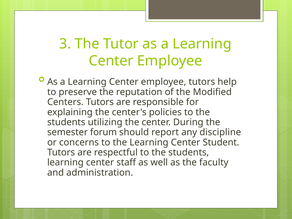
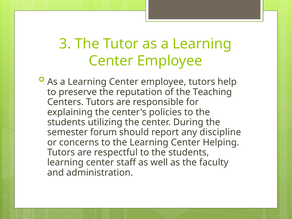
Modified: Modified -> Teaching (212, 92)
Student: Student -> Helping (221, 142)
